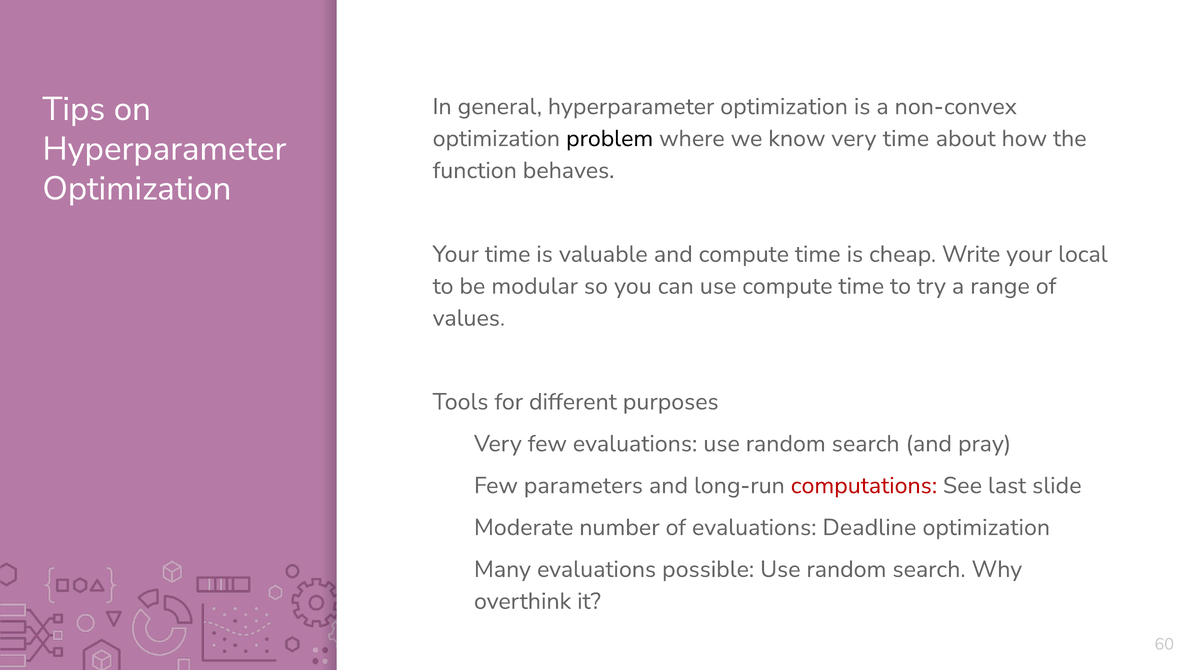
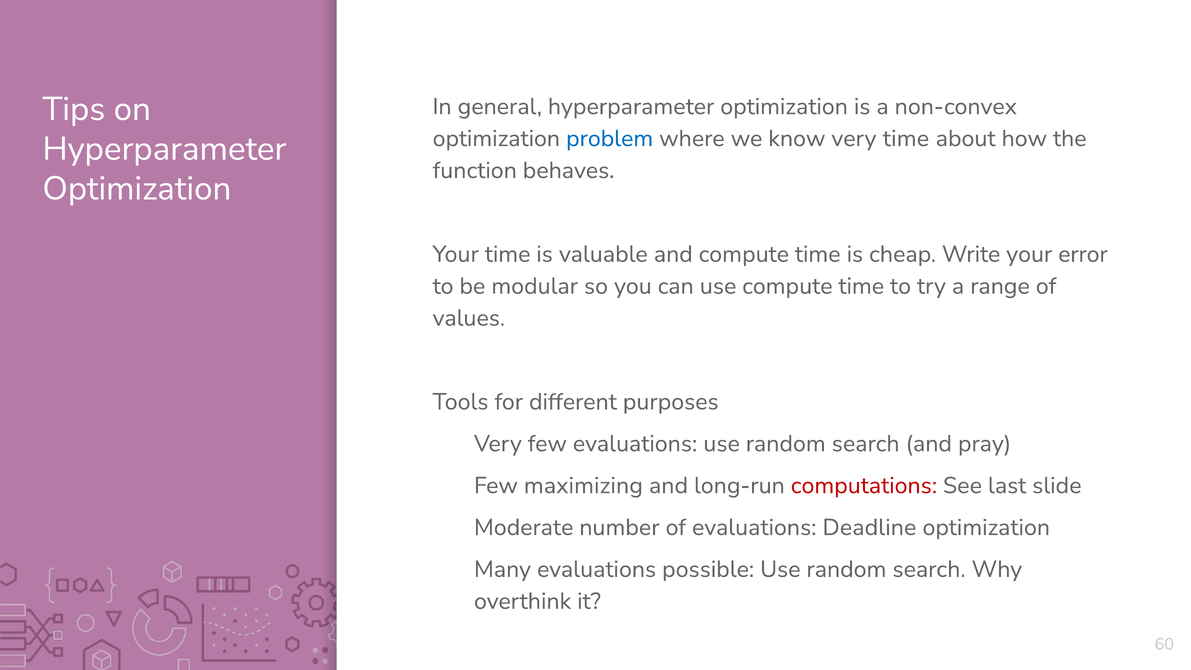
problem colour: black -> blue (610, 138)
local: local -> error (1083, 254)
parameters: parameters -> maximizing (583, 485)
